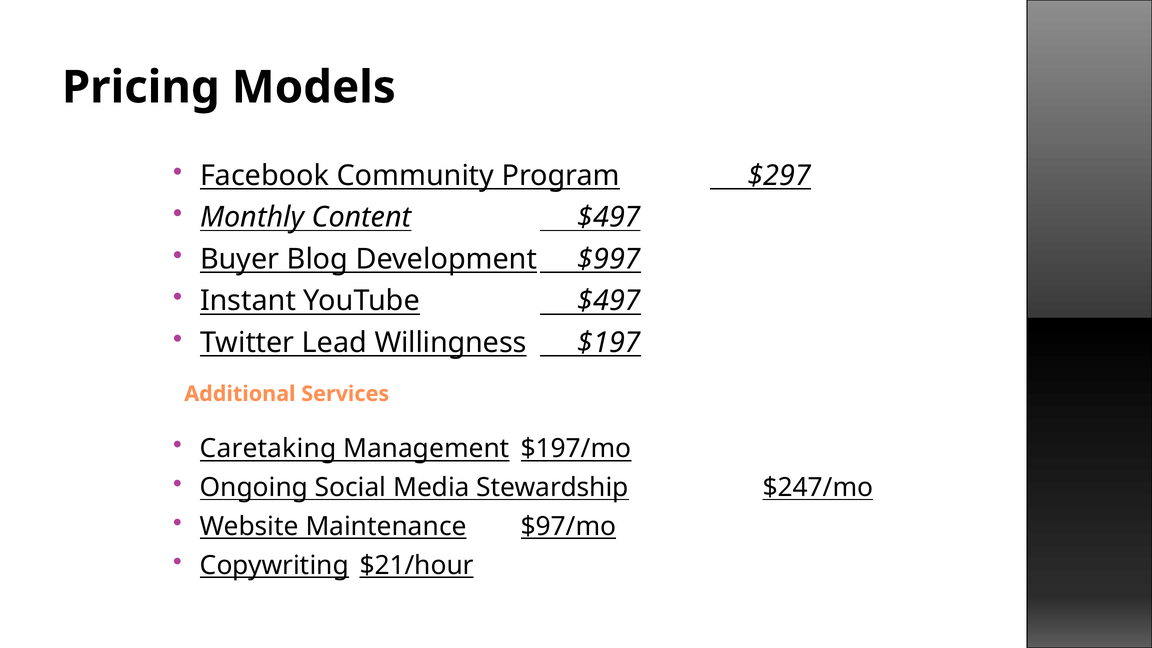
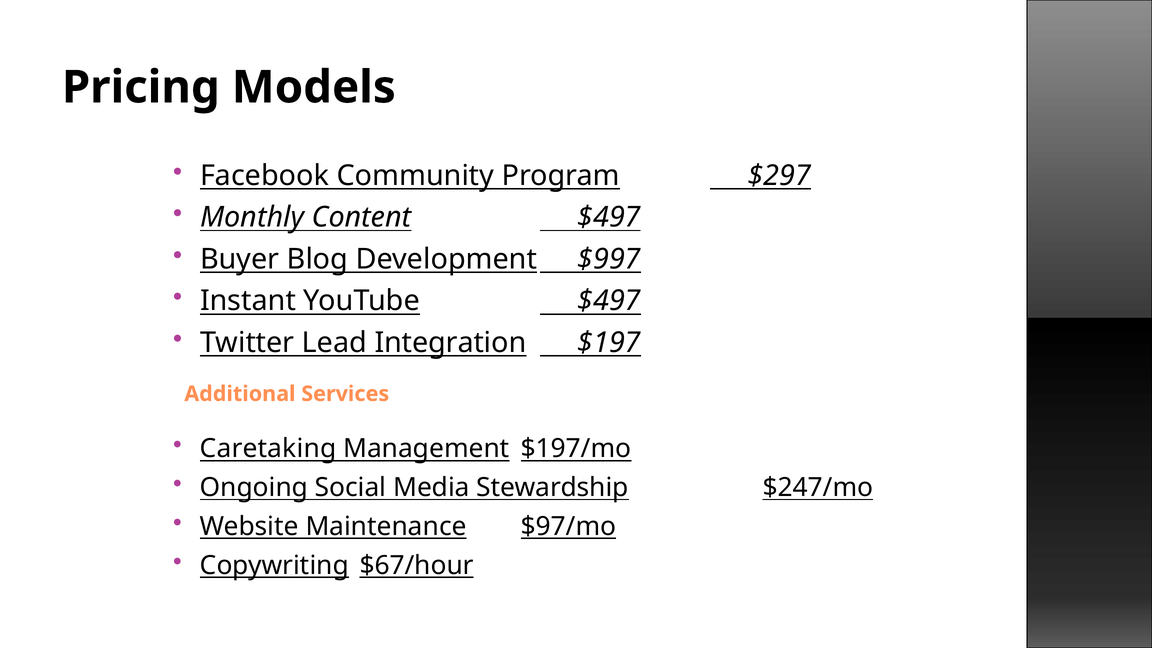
Willingness: Willingness -> Integration (450, 343)
$21/hour: $21/hour -> $67/hour (417, 565)
